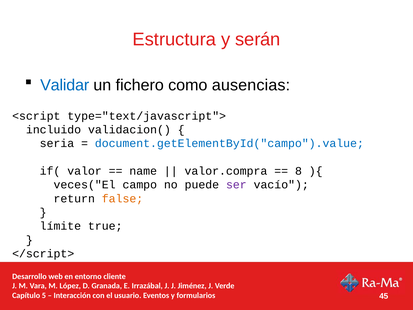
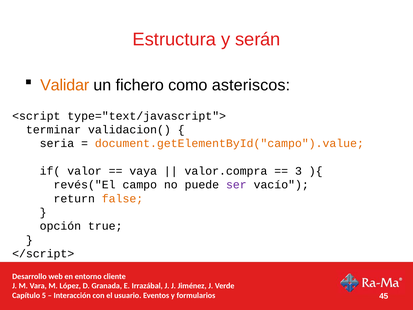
Validar colour: blue -> orange (65, 85)
ausencias: ausencias -> asteriscos (251, 85)
incluido: incluido -> terminar (54, 130)
document.getElementById("campo").value colour: blue -> orange (229, 143)
name: name -> vaya (143, 171)
8: 8 -> 3 (298, 171)
veces("El: veces("El -> revés("El (85, 185)
límite: límite -> opción (60, 226)
